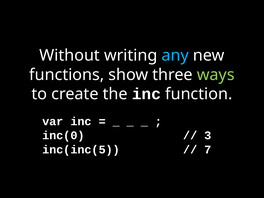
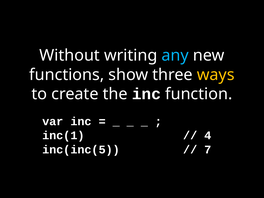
ways colour: light green -> yellow (216, 75)
inc(0: inc(0 -> inc(1 (63, 135)
3: 3 -> 4 (208, 135)
